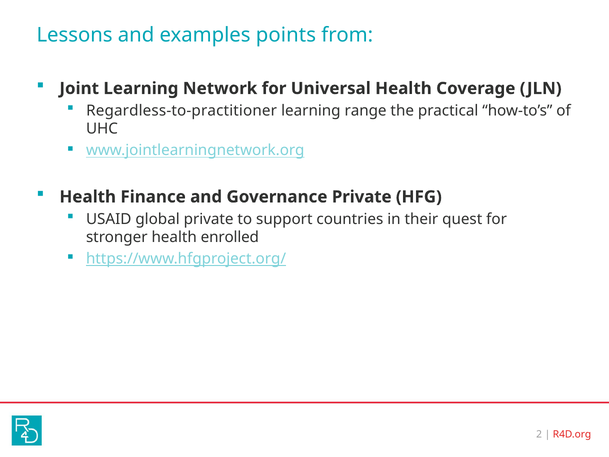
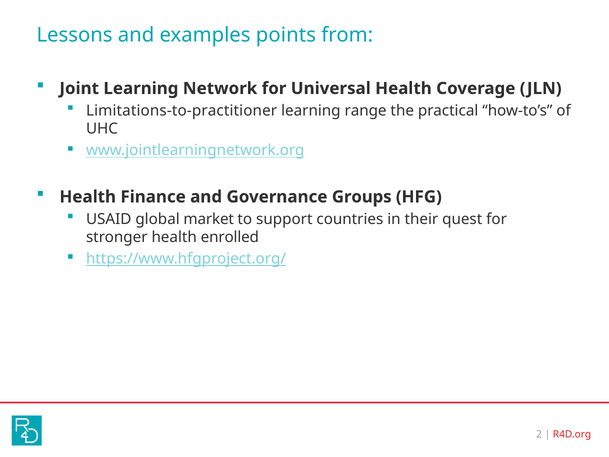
Regardless-to-practitioner: Regardless-to-practitioner -> Limitations-to-practitioner (182, 111)
Governance Private: Private -> Groups (362, 197)
global private: private -> market (209, 219)
